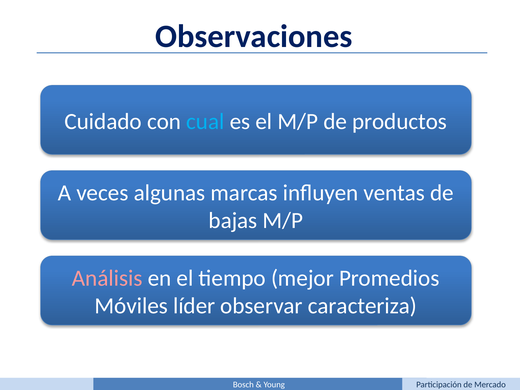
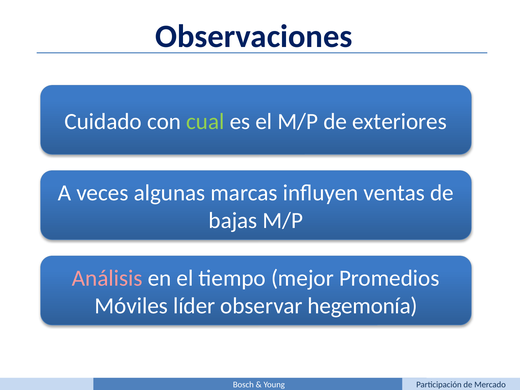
cual colour: light blue -> light green (205, 121)
productos: productos -> exteriores (400, 121)
caracteriza: caracteriza -> hegemonía (363, 306)
